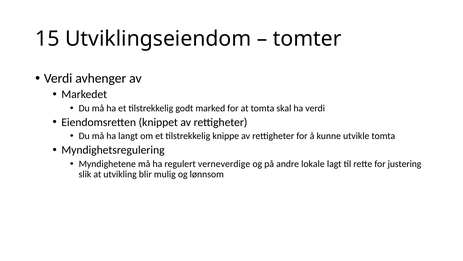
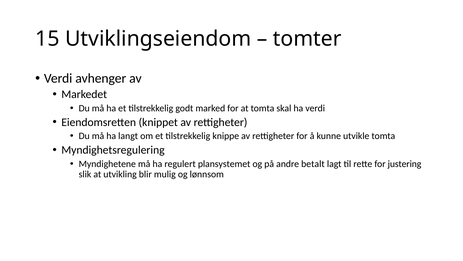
verneverdige: verneverdige -> plansystemet (224, 164)
lokale: lokale -> betalt (313, 164)
